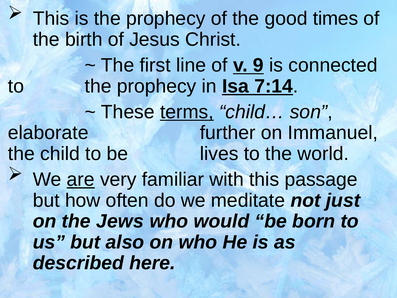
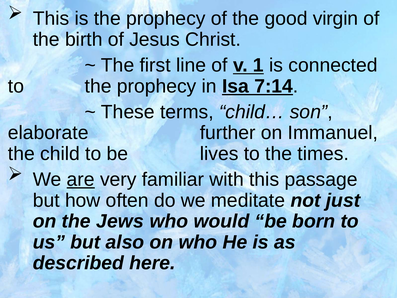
times: times -> virgin (336, 19)
9: 9 -> 1 (258, 65)
terms underline: present -> none (187, 112)
world: world -> times (323, 154)
